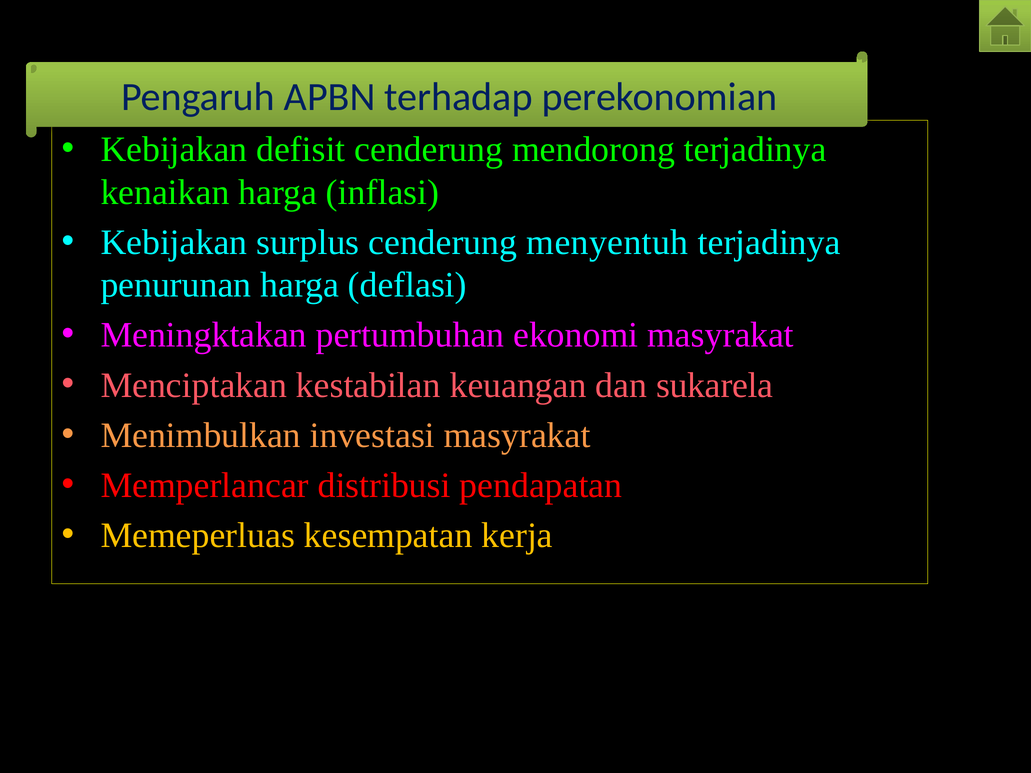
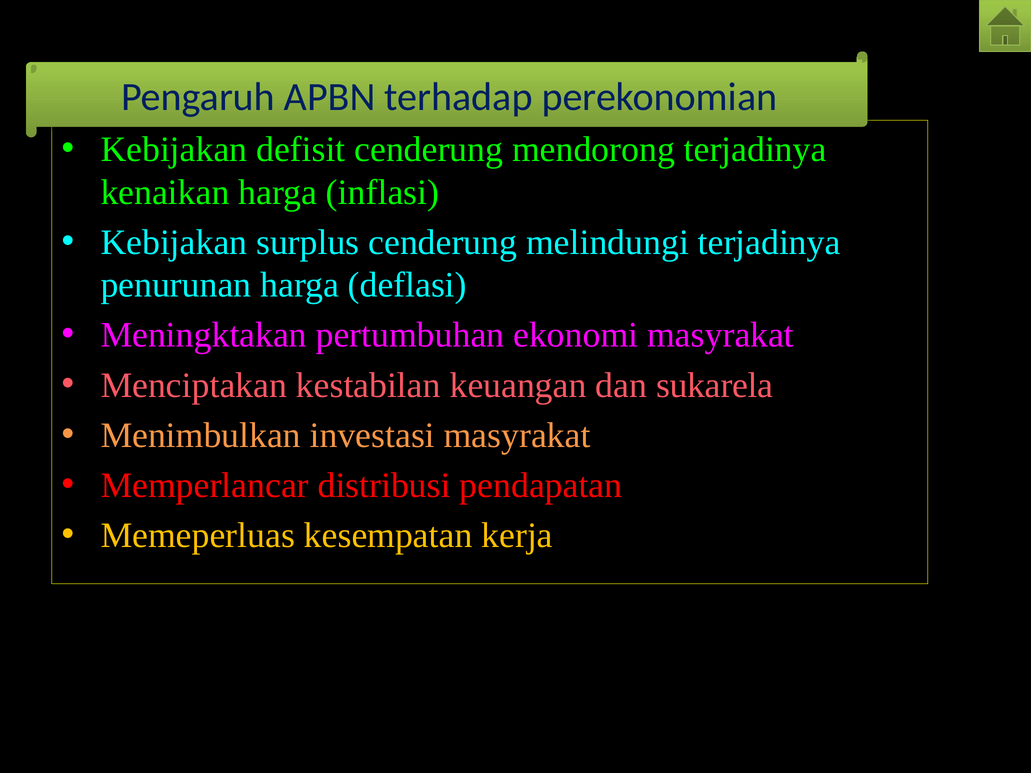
menyentuh: menyentuh -> melindungi (607, 242)
